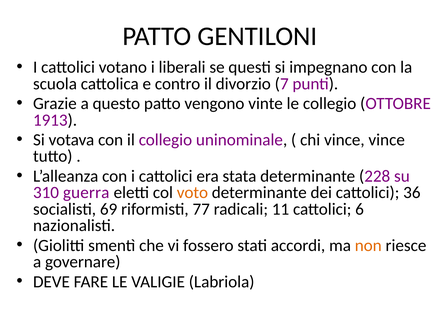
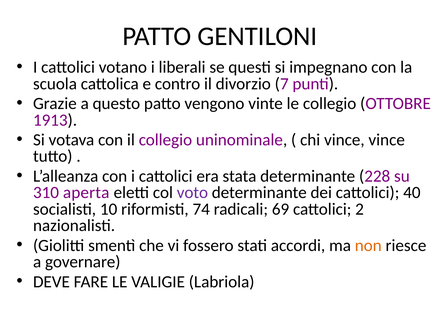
guerra: guerra -> aperta (86, 193)
voto colour: orange -> purple (192, 193)
36: 36 -> 40 (412, 193)
69: 69 -> 10 (109, 209)
77: 77 -> 74 (201, 209)
11: 11 -> 69 (281, 209)
6: 6 -> 2 (360, 209)
